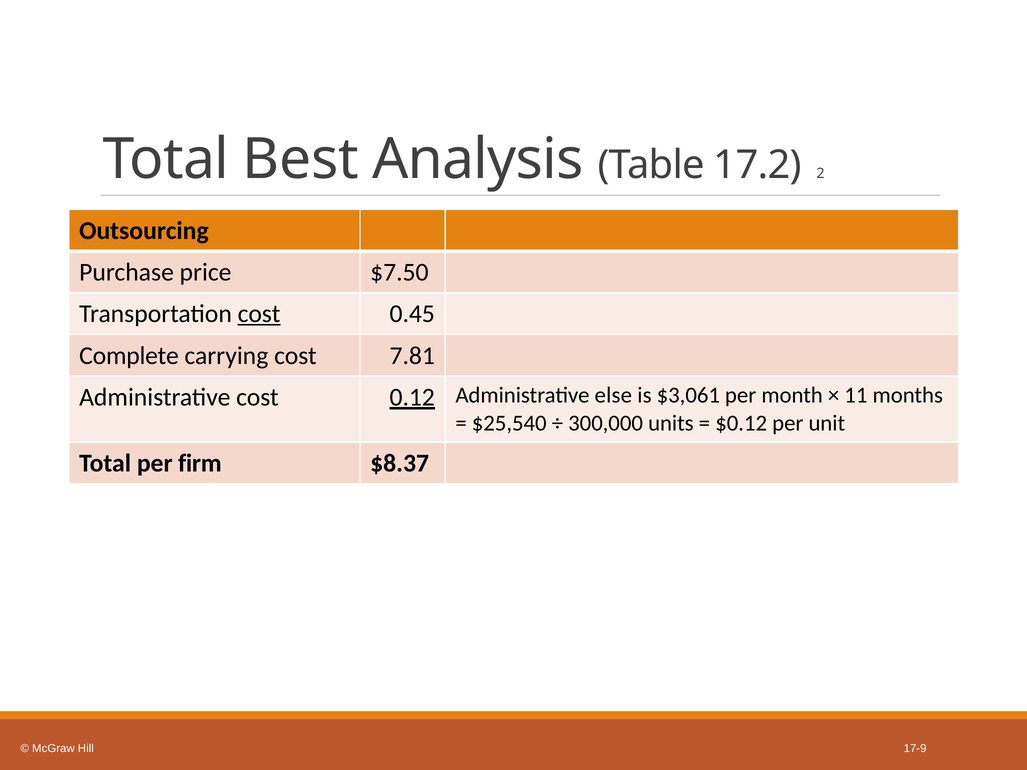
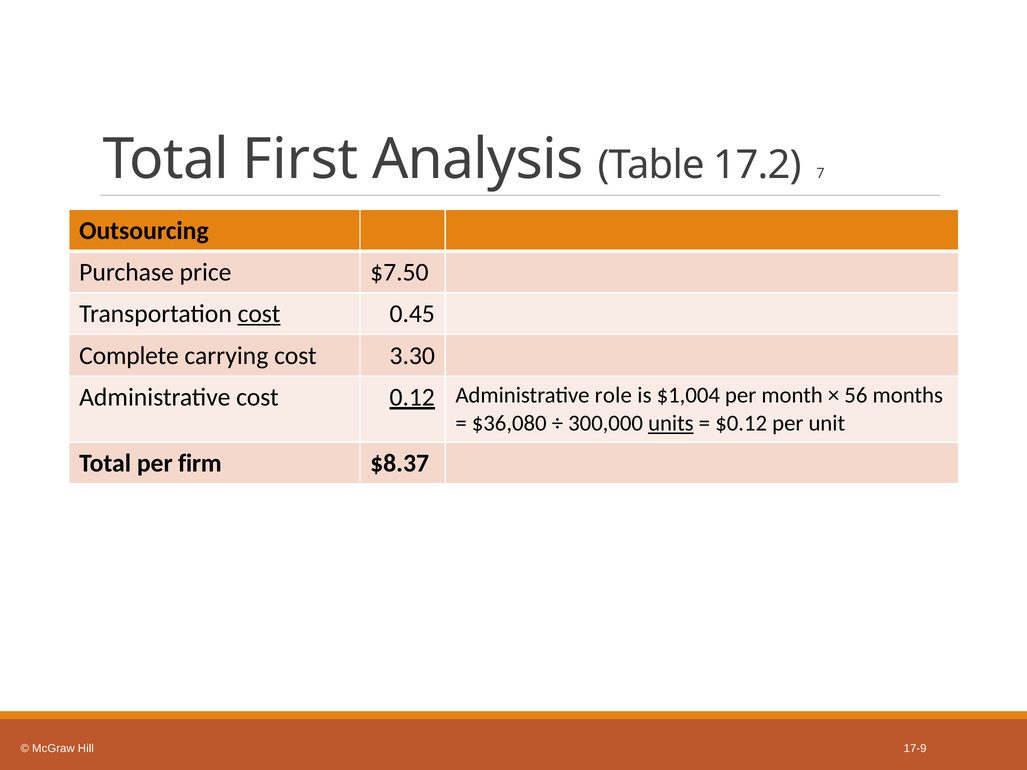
Best: Best -> First (300, 159)
2: 2 -> 7 (821, 174)
7.81: 7.81 -> 3.30 (412, 356)
else: else -> role (613, 396)
$3,061: $3,061 -> $1,004 (688, 396)
11: 11 -> 56 (856, 396)
$25,540: $25,540 -> $36,080 (509, 423)
units underline: none -> present (671, 423)
